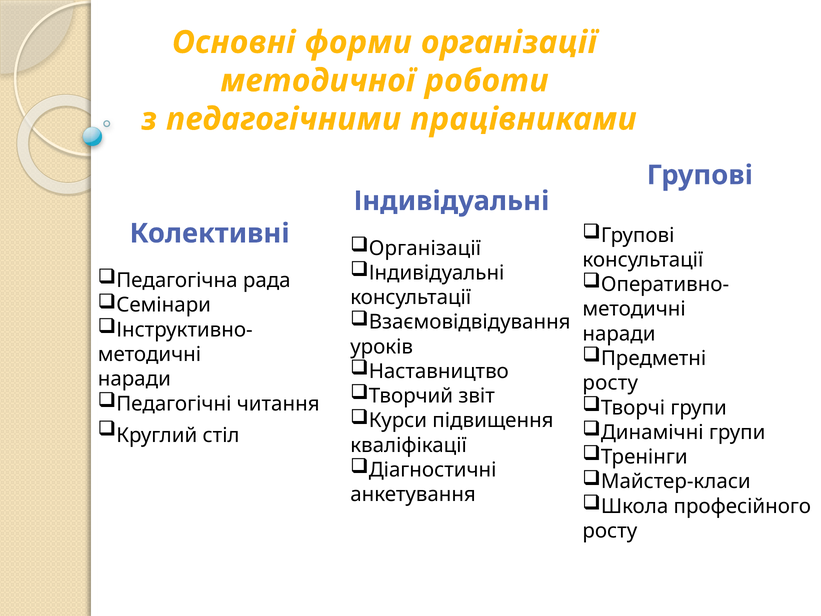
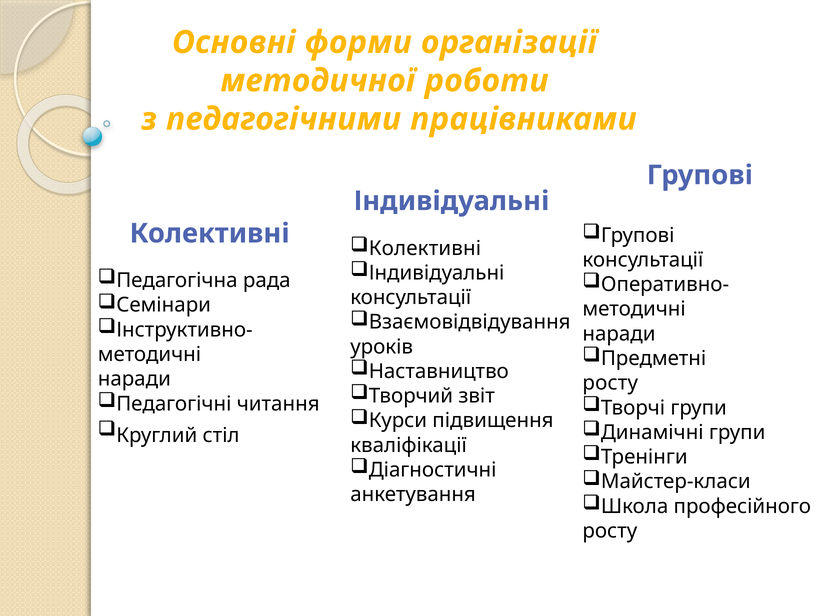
Організації: Організації -> Колективні (425, 248)
